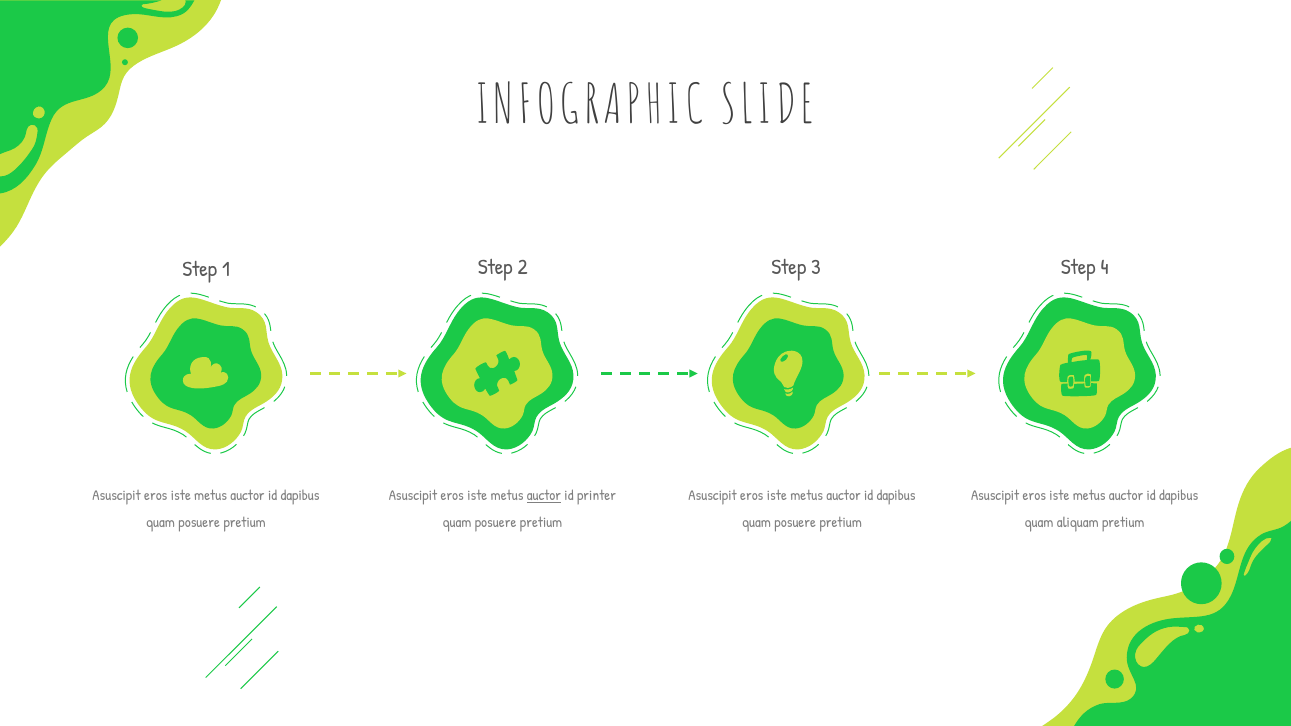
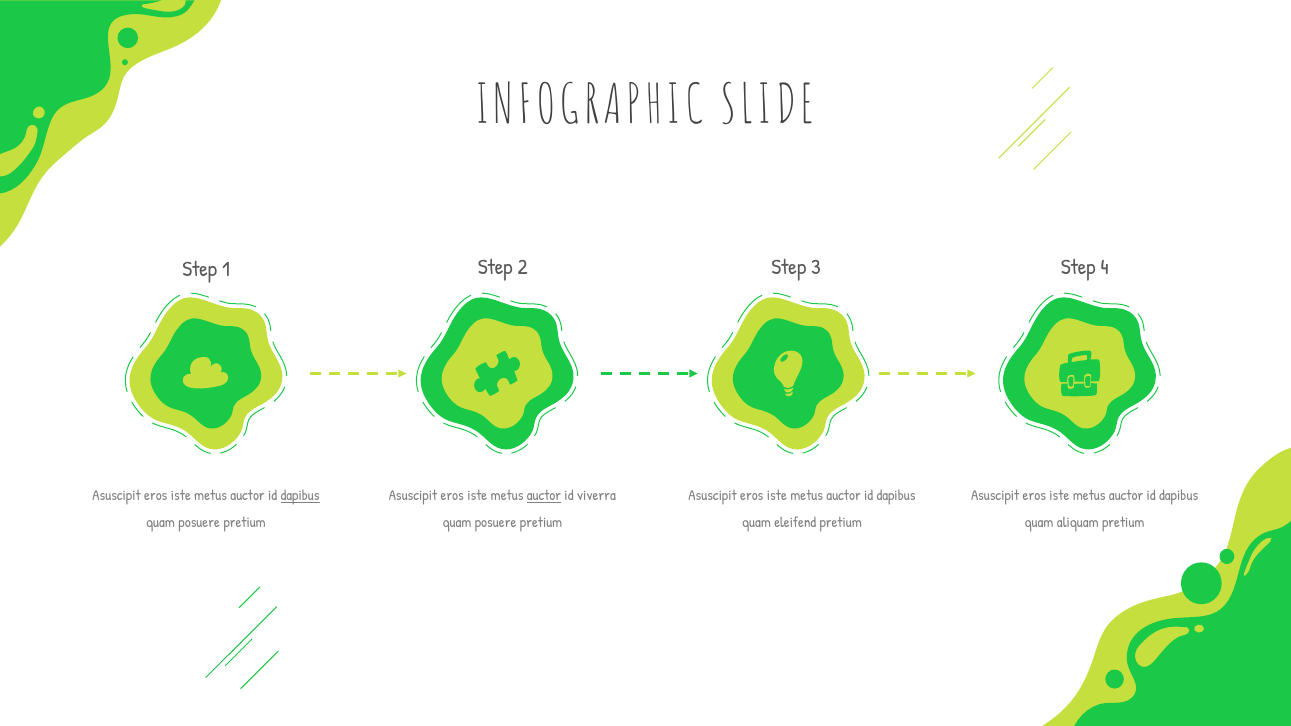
dapibus underline: none -> present (300, 496)
printer: printer -> viverra (596, 496)
posuere: posuere -> eleifend (795, 523)
